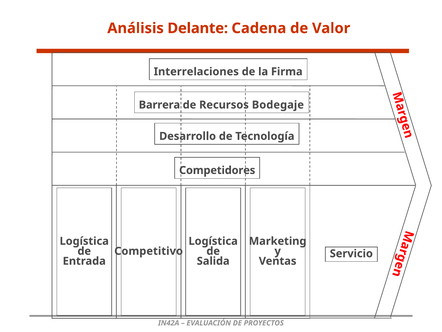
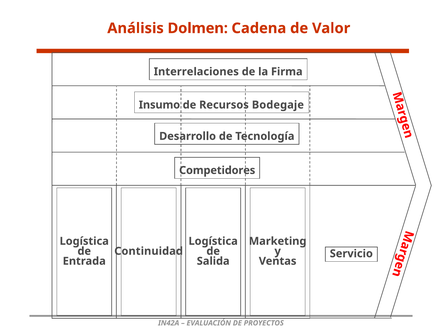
Delante: Delante -> Dolmen (198, 28)
Barrera: Barrera -> Insumo (159, 105)
Competitivo: Competitivo -> Continuidad (149, 251)
